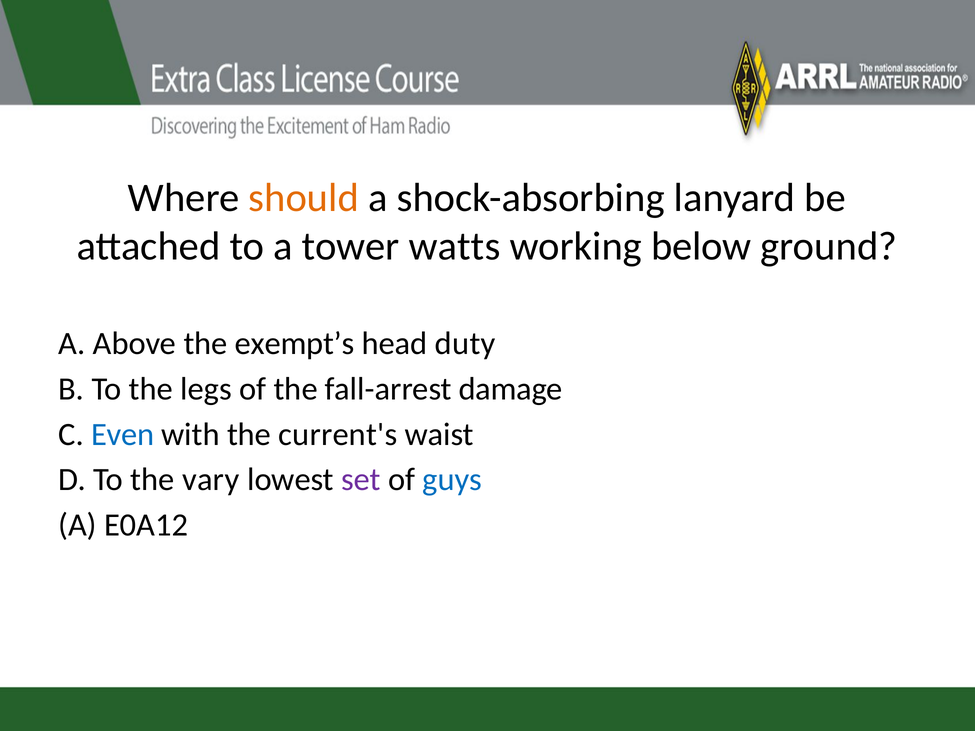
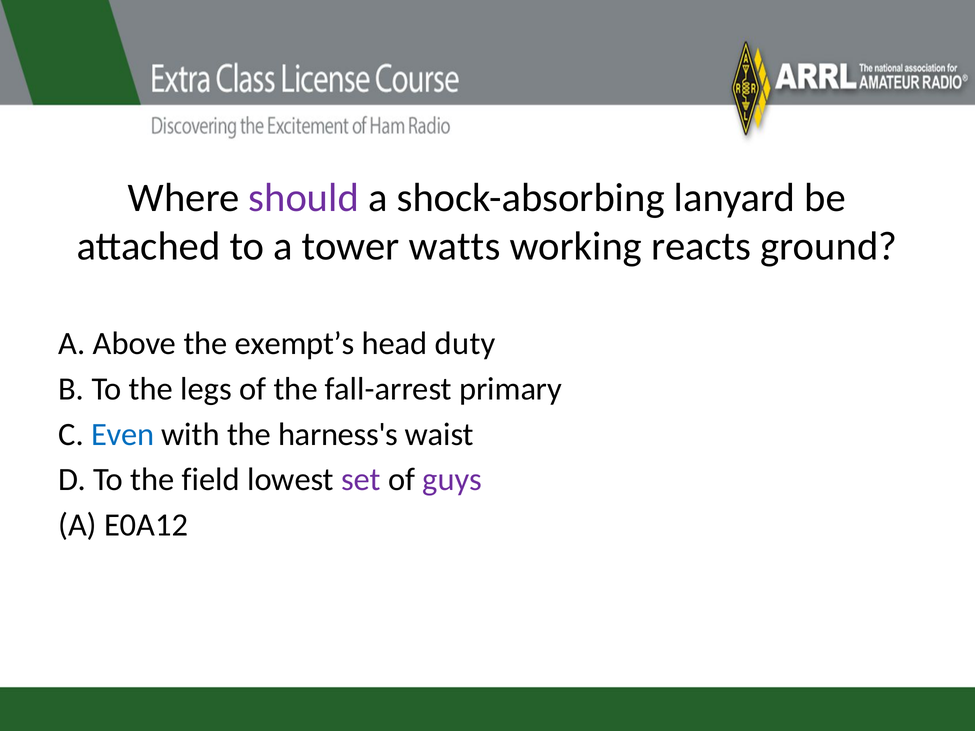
should colour: orange -> purple (304, 198)
below: below -> reacts (701, 247)
damage: damage -> primary (511, 389)
current's: current's -> harness's (338, 434)
vary: vary -> field (211, 480)
guys colour: blue -> purple (452, 480)
